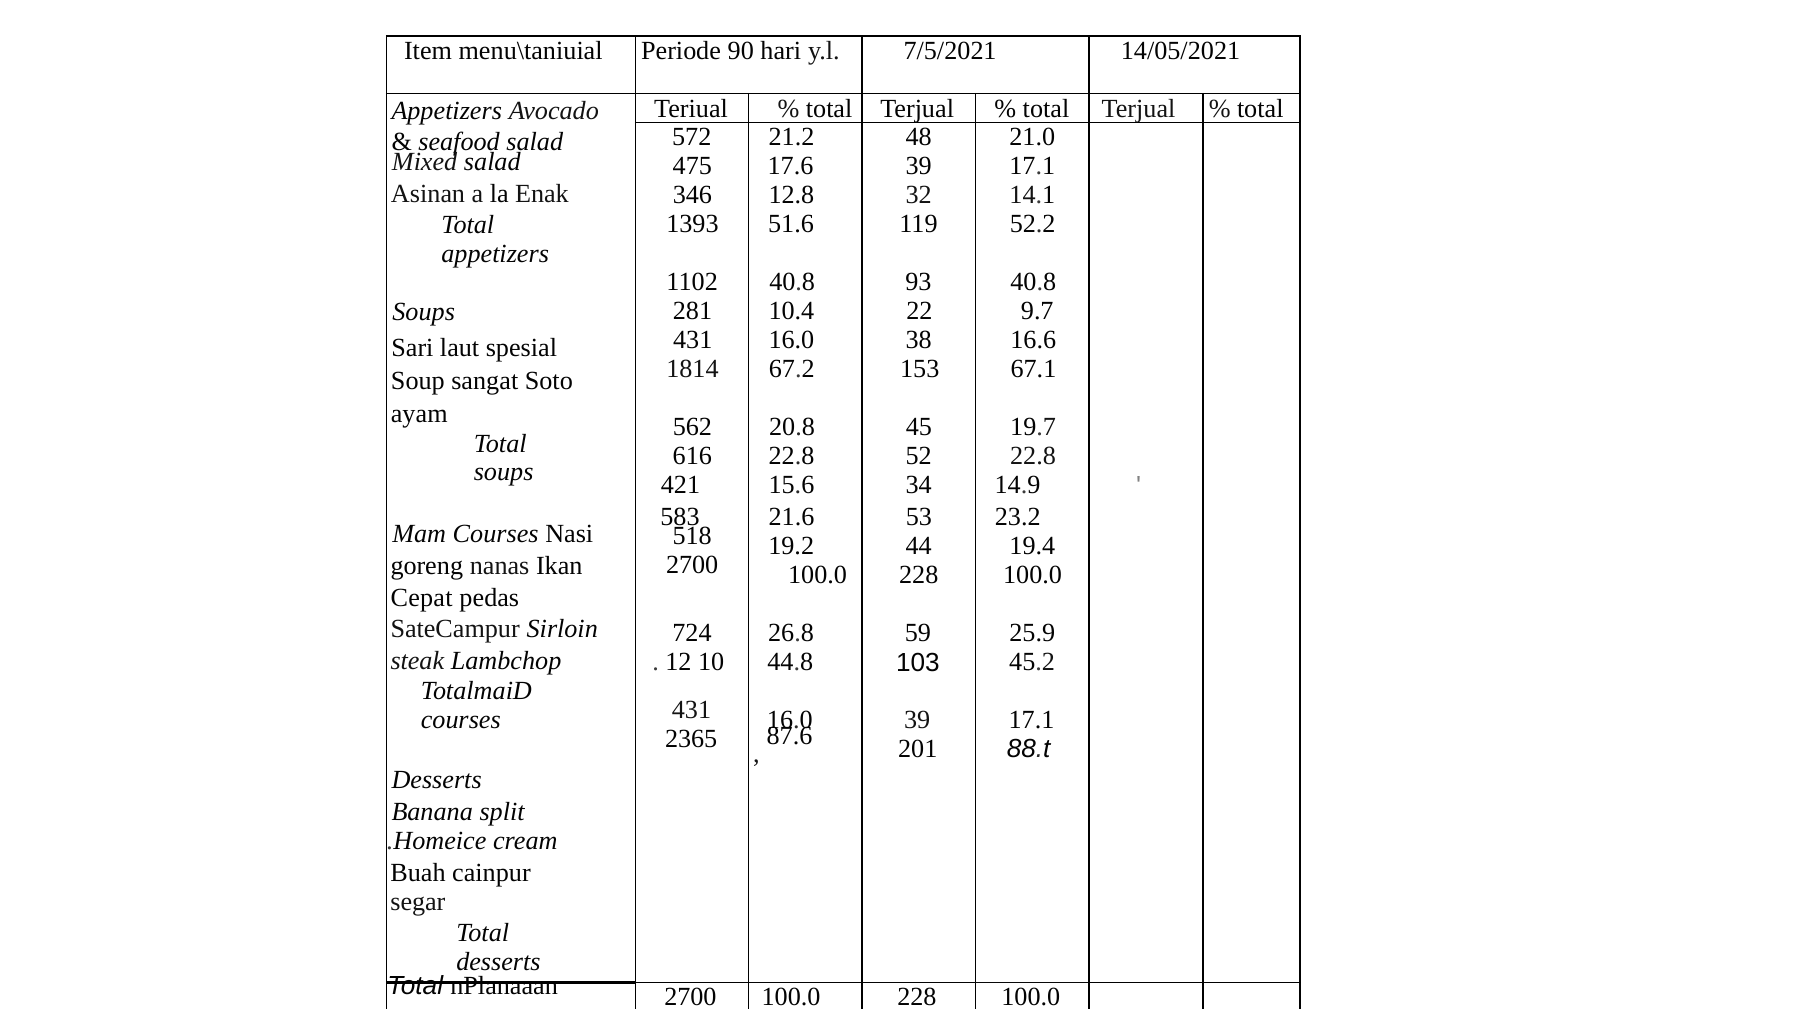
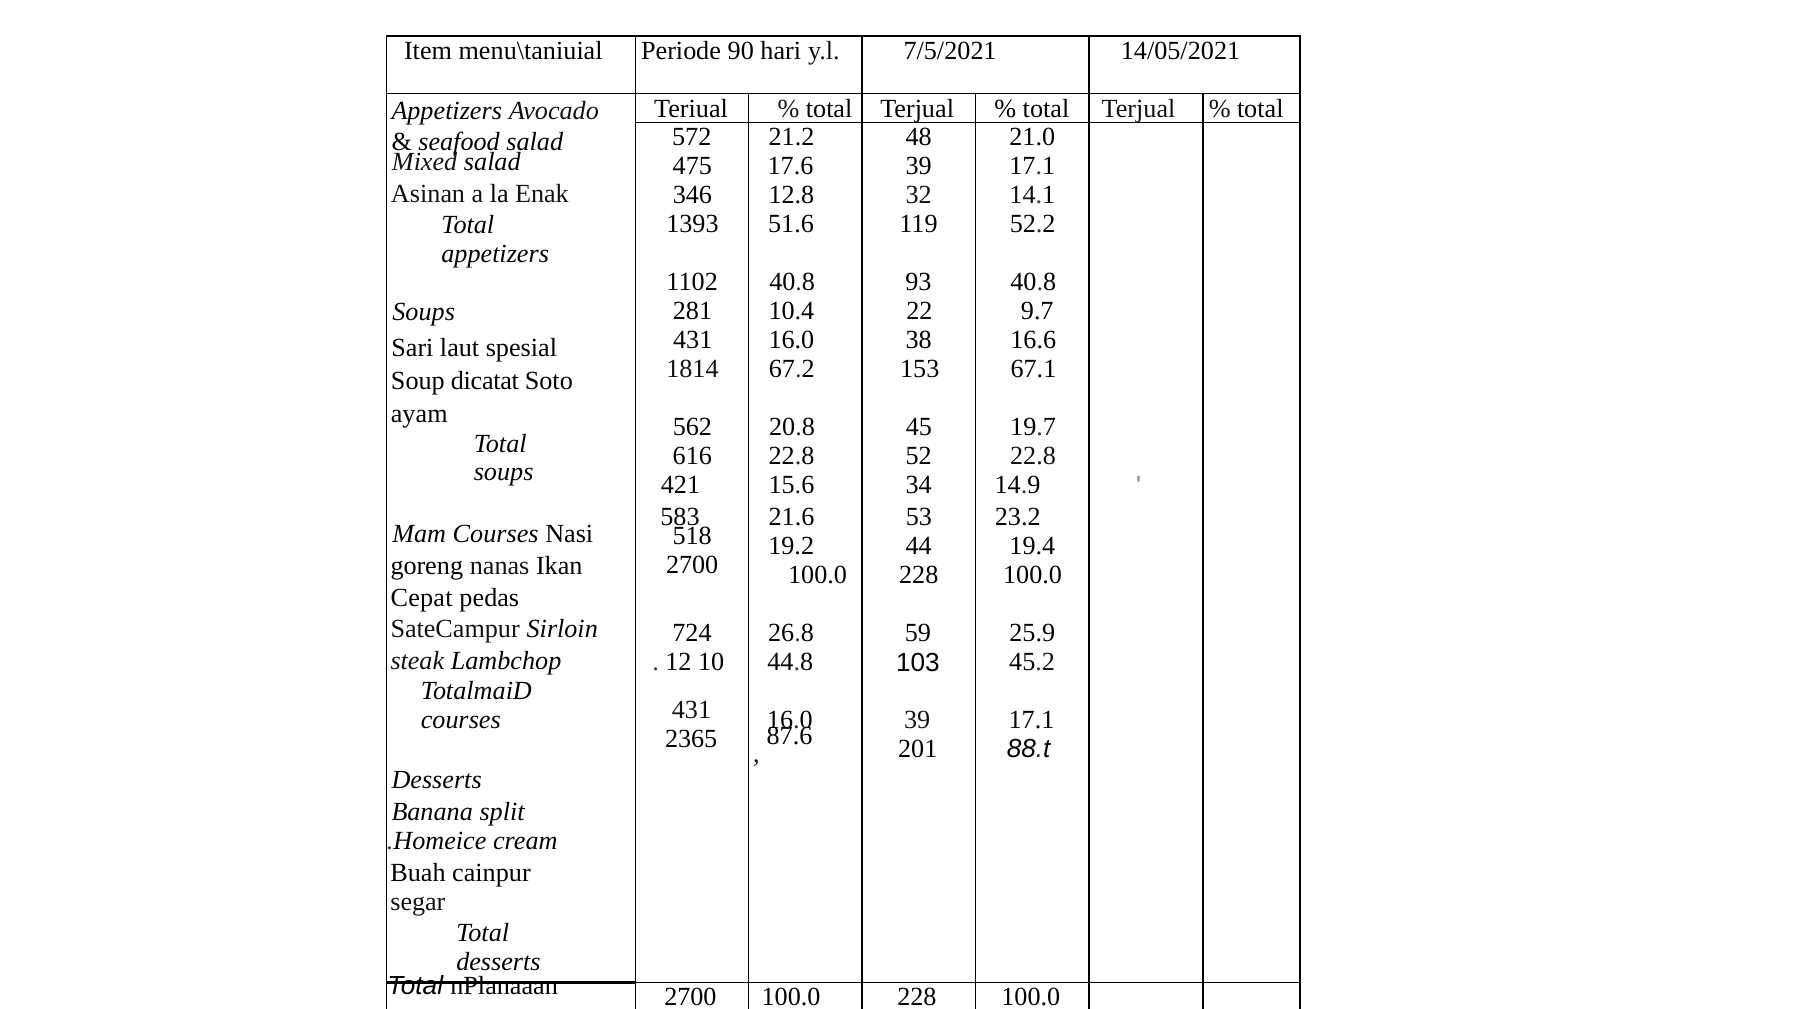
sangat: sangat -> dicatat (485, 381)
